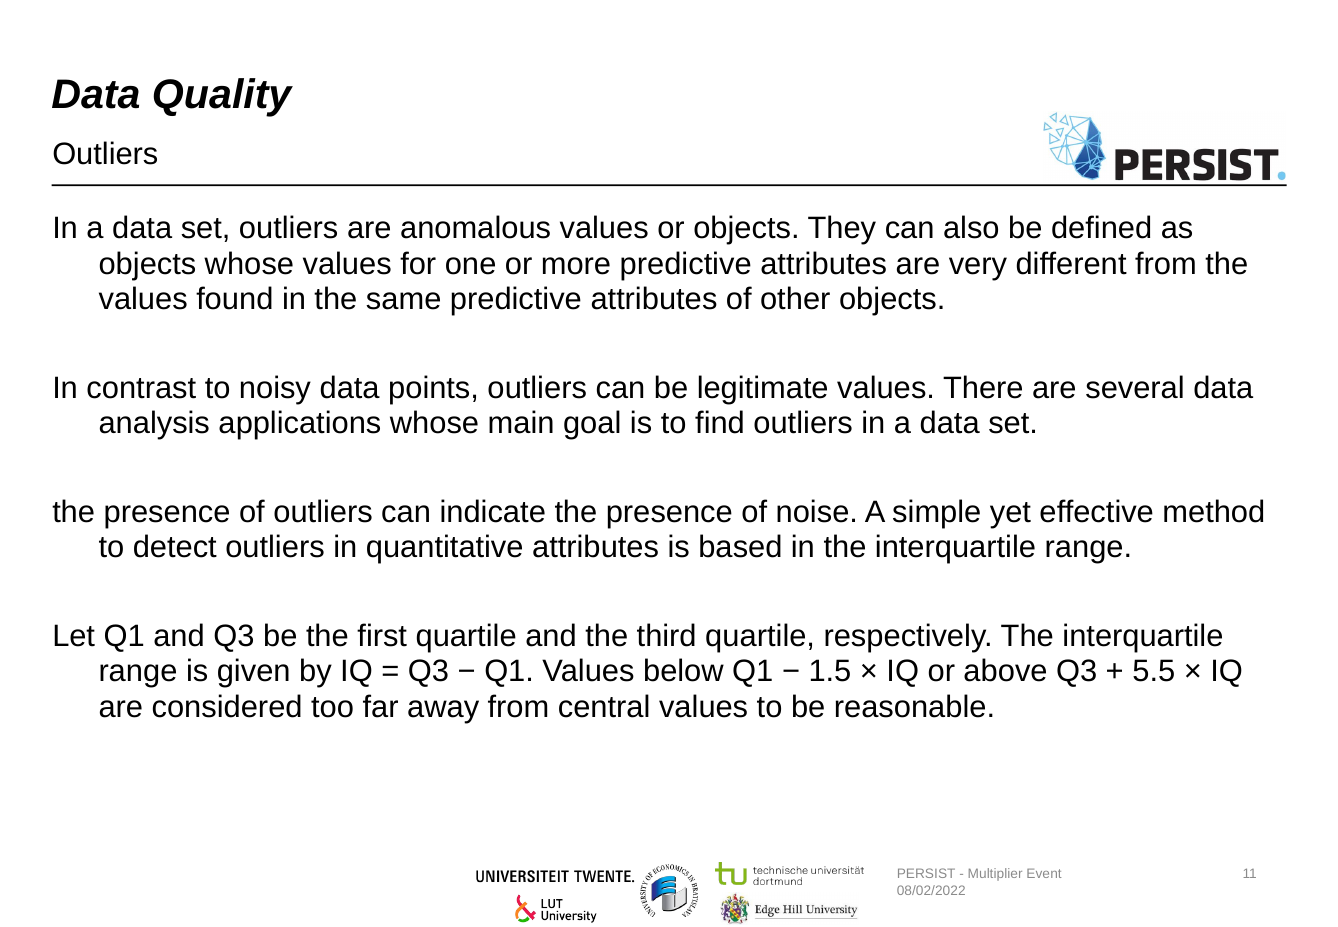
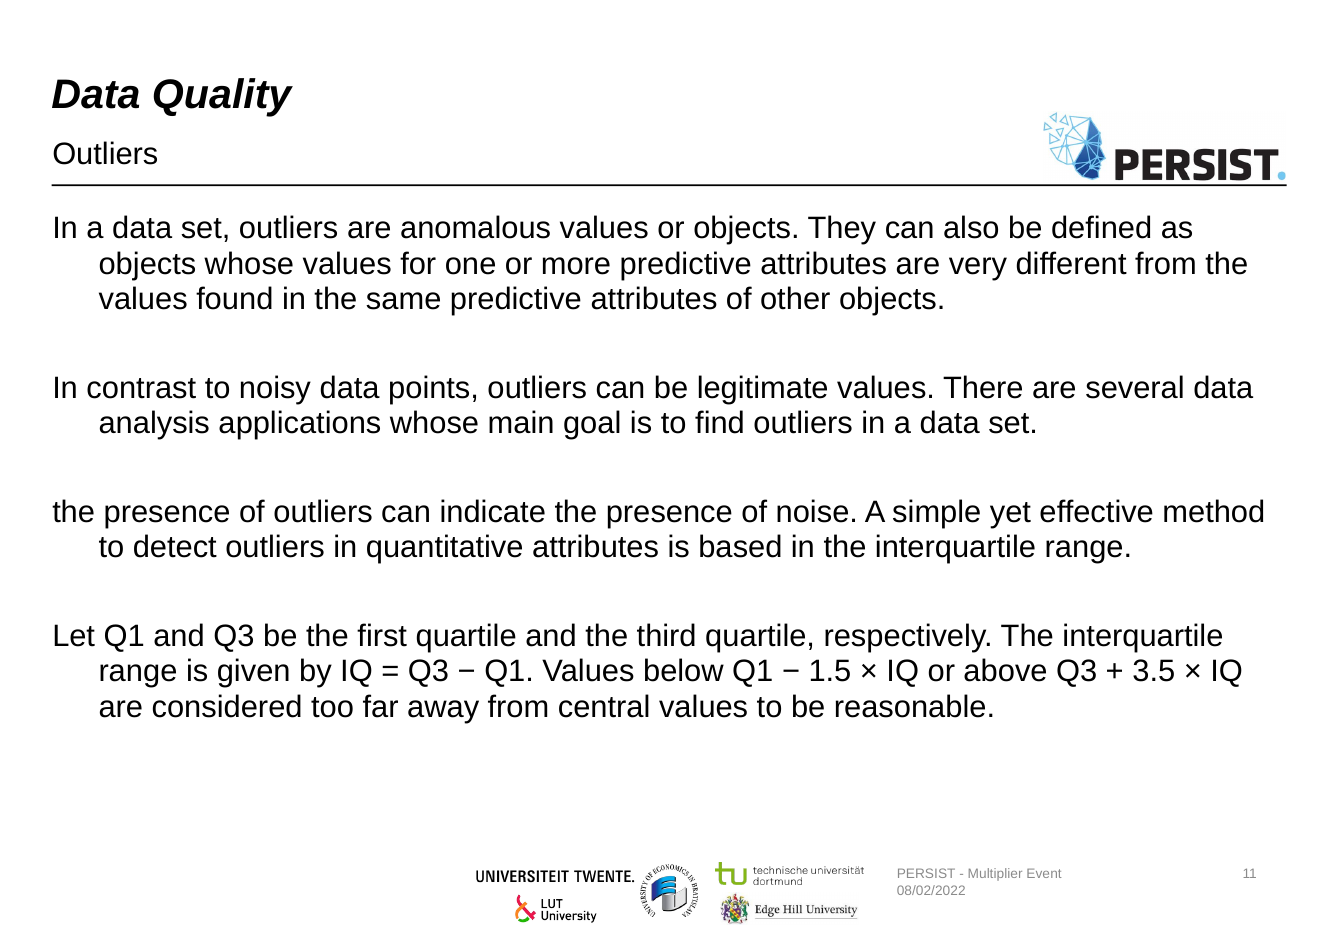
5.5: 5.5 -> 3.5 (1154, 671)
